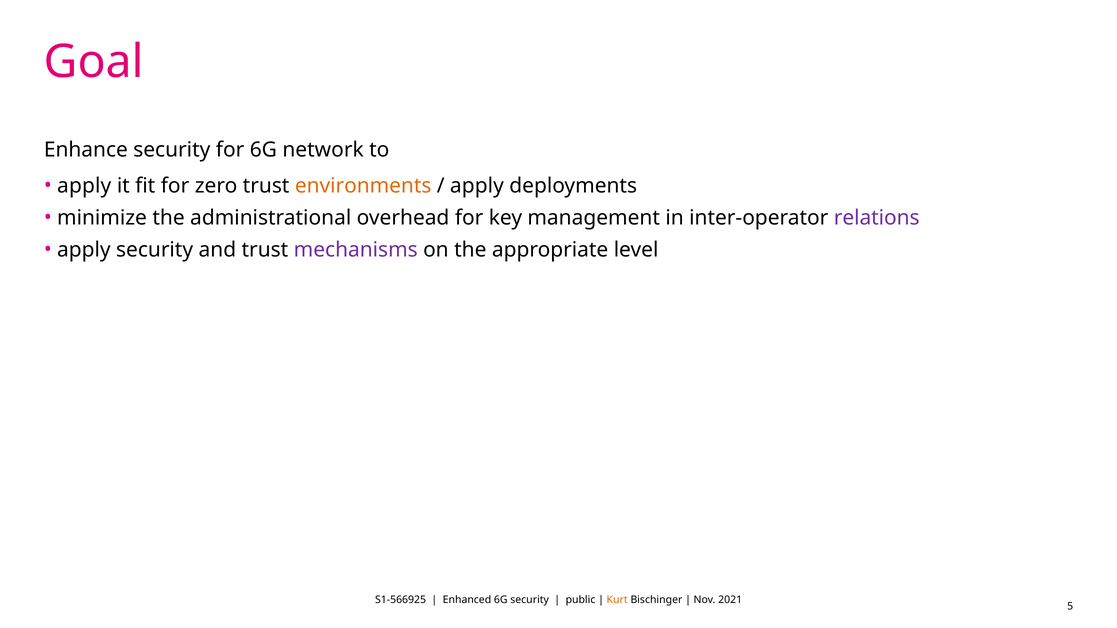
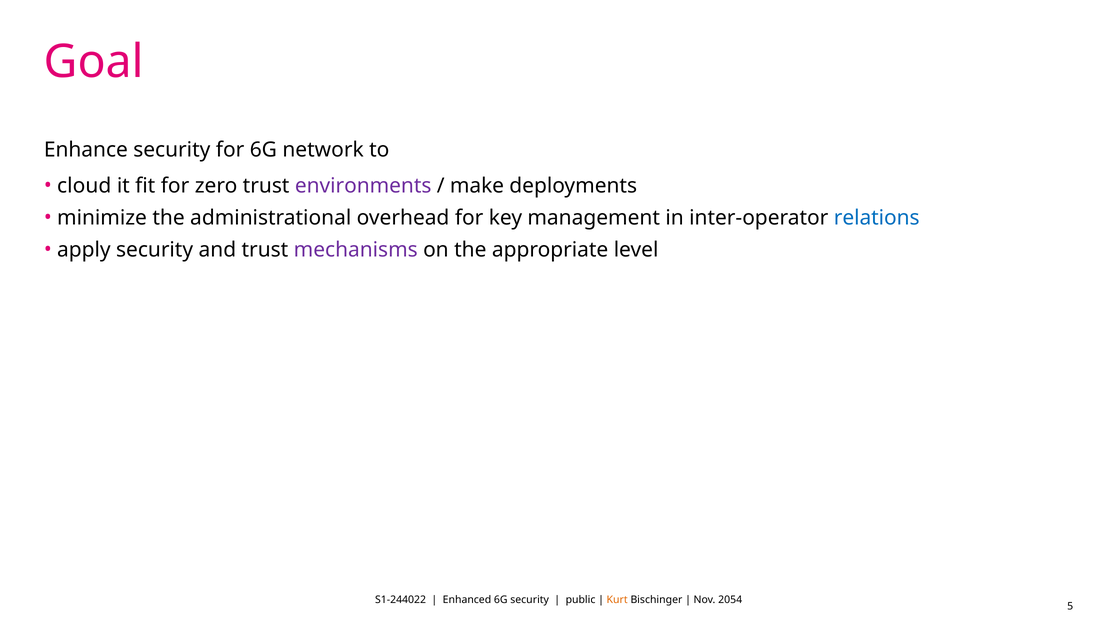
apply: apply -> cloud (84, 186)
environments colour: orange -> purple (363, 186)
apply: apply -> make (477, 186)
relations colour: purple -> blue (877, 218)
S1-566925: S1-566925 -> S1-244022 (401, 600)
2021: 2021 -> 2054 (730, 600)
